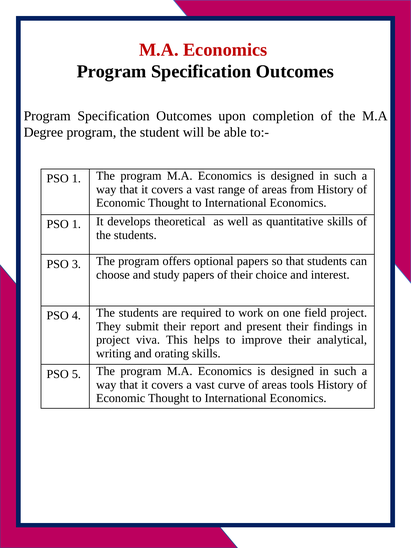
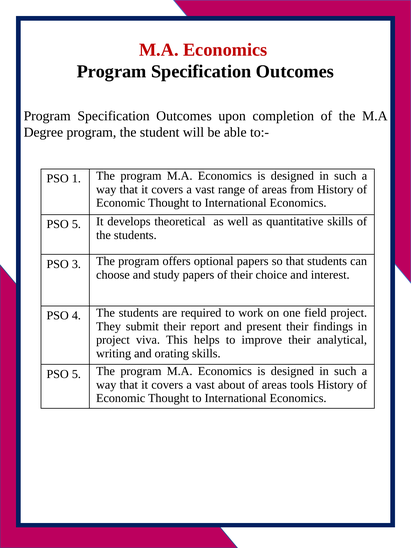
1: 1 -> 5 (76, 224)
curve: curve -> about (232, 385)
